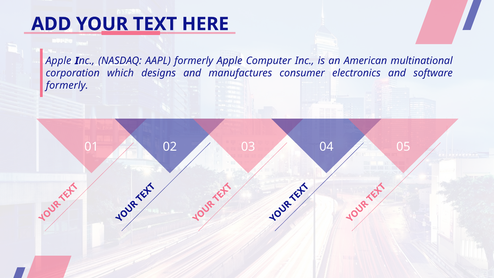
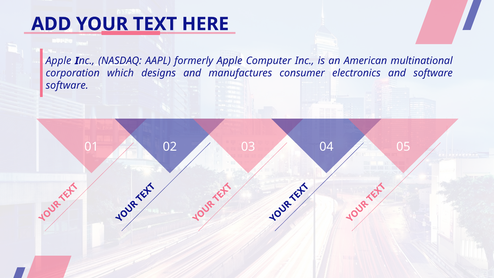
formerly: formerly -> software (67, 86)
